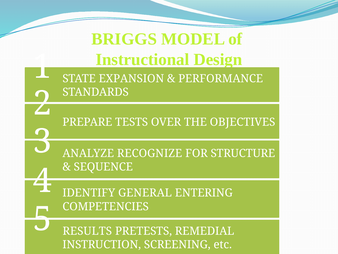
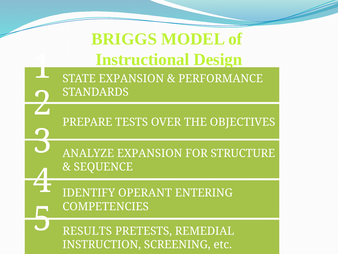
ANALYZE RECOGNIZE: RECOGNIZE -> EXPANSION (150, 153)
GENERAL: GENERAL -> OPERANT (145, 193)
